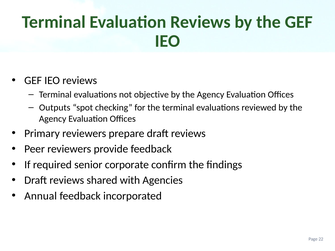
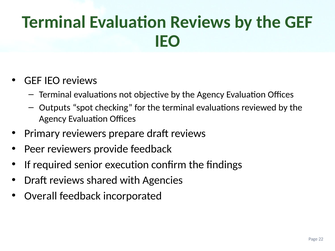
corporate: corporate -> execution (127, 165)
Annual: Annual -> Overall (41, 196)
